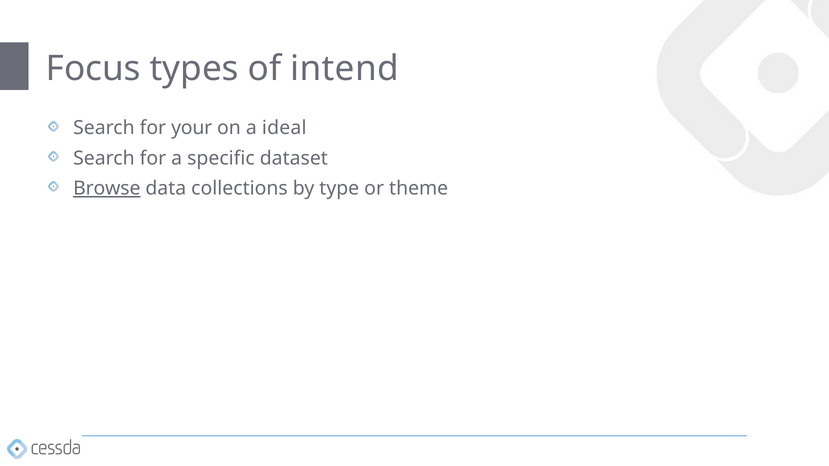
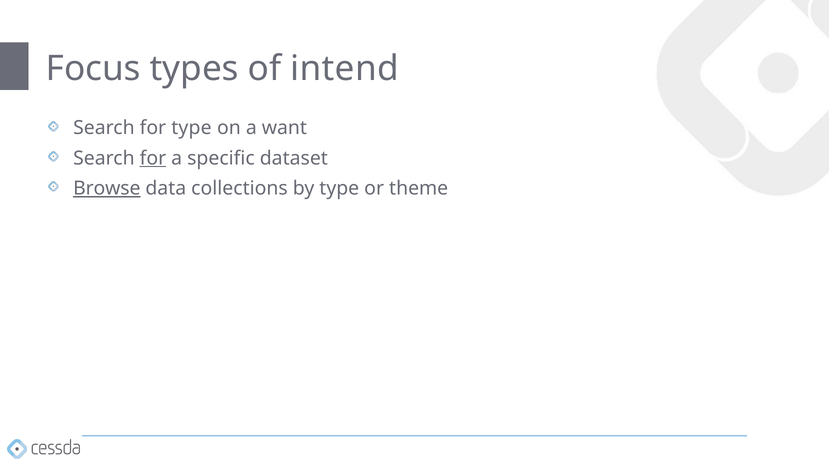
for your: your -> type (191, 128)
ideal: ideal -> want (284, 128)
for underline: none -> present (153, 158)
